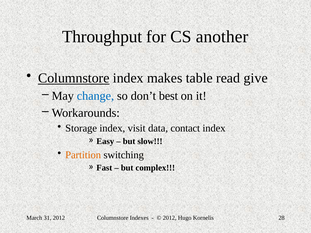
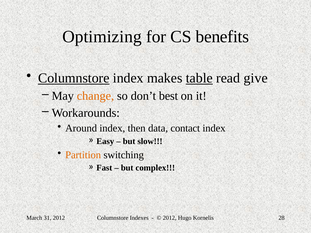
Throughput: Throughput -> Optimizing (102, 37)
another: another -> benefits (222, 37)
table underline: none -> present (199, 78)
change colour: blue -> orange (95, 96)
Storage: Storage -> Around (81, 128)
visit: visit -> then (137, 128)
